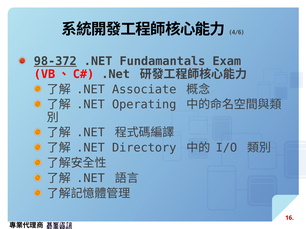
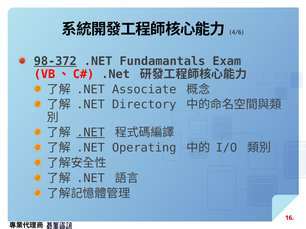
Operating: Operating -> Directory (144, 105)
.NET underline: none -> present (91, 133)
Directory: Directory -> Operating (144, 148)
